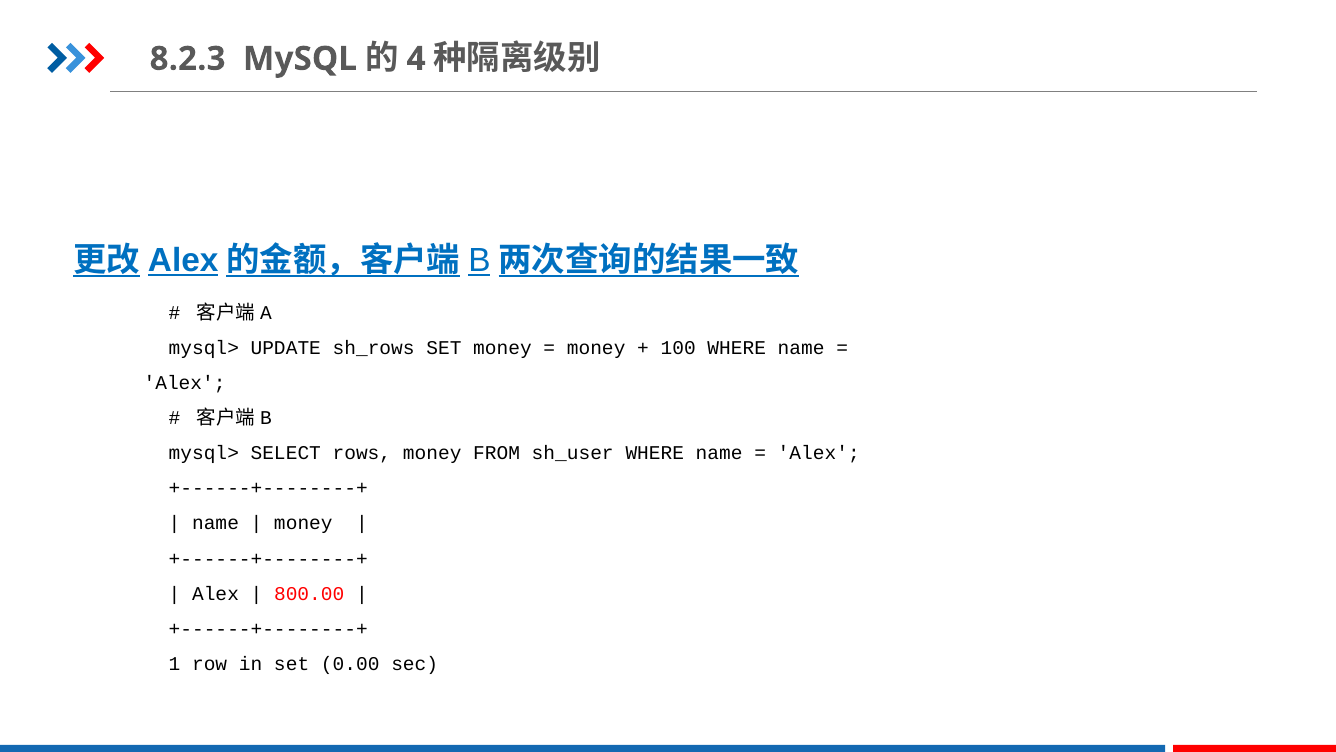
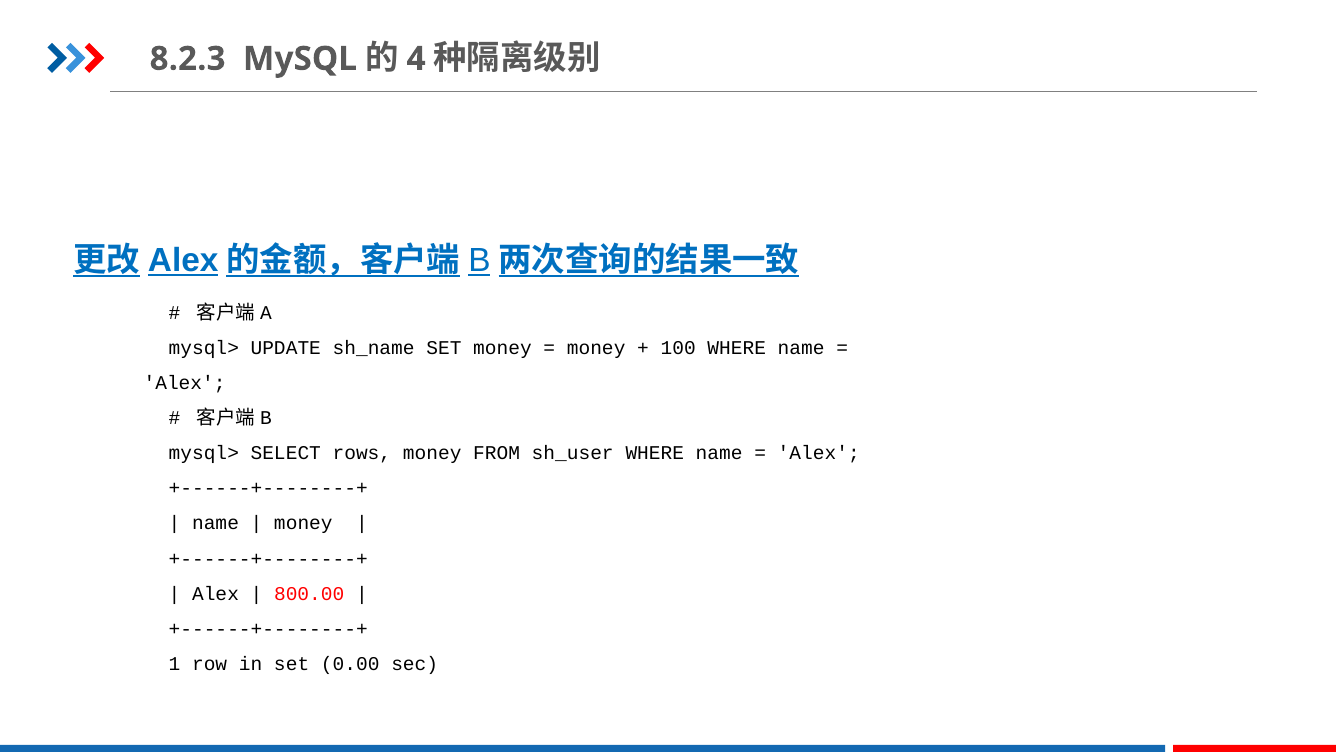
sh_rows: sh_rows -> sh_name (374, 348)
